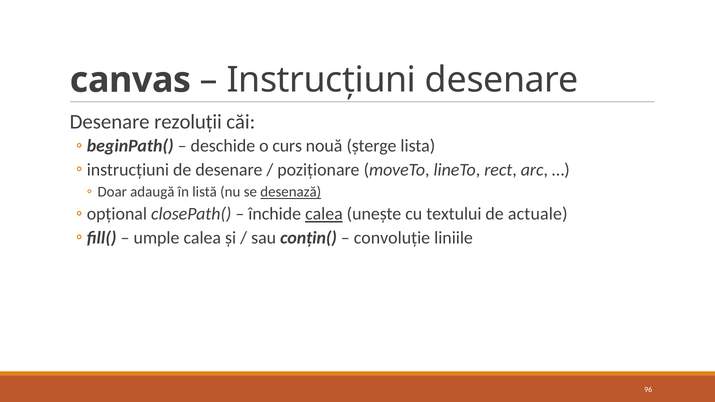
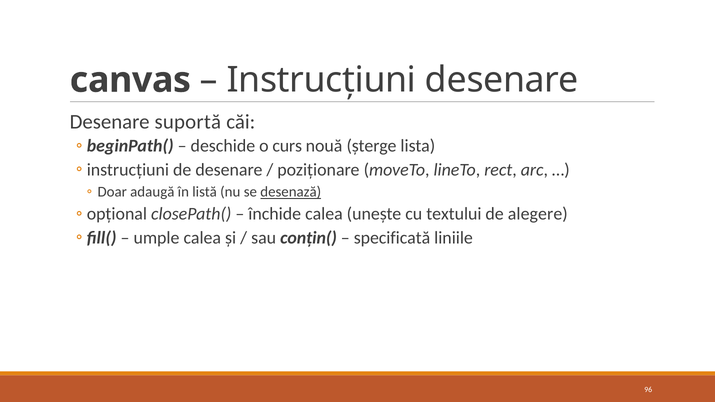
rezoluții: rezoluții -> suportă (188, 122)
calea underline: present -> none (324, 214)
actuale: actuale -> alegere (538, 214)
convoluție: convoluție -> specificată (392, 238)
